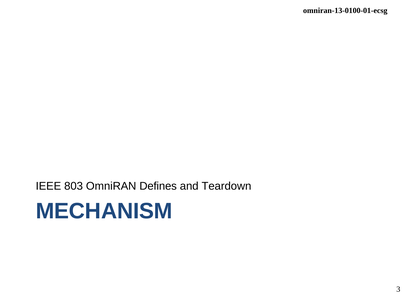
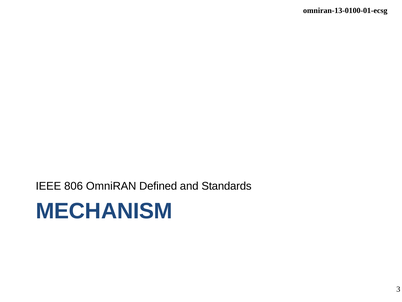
803: 803 -> 806 (74, 186)
Defines: Defines -> Defined (158, 186)
Teardown: Teardown -> Standards (227, 186)
